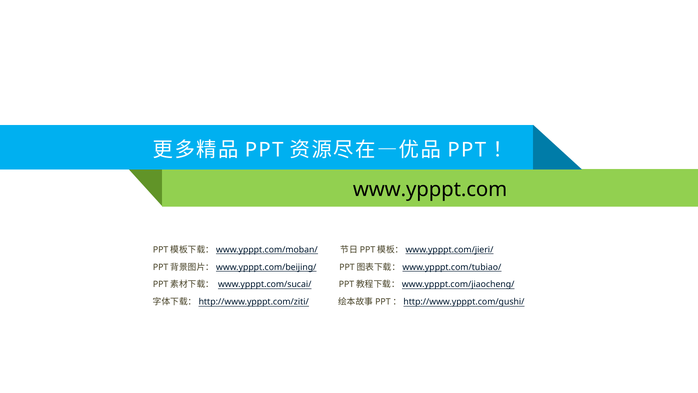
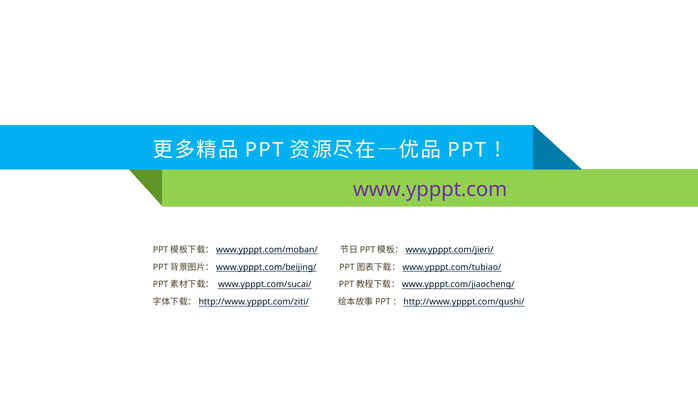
www.ypppt.com colour: black -> purple (430, 189)
